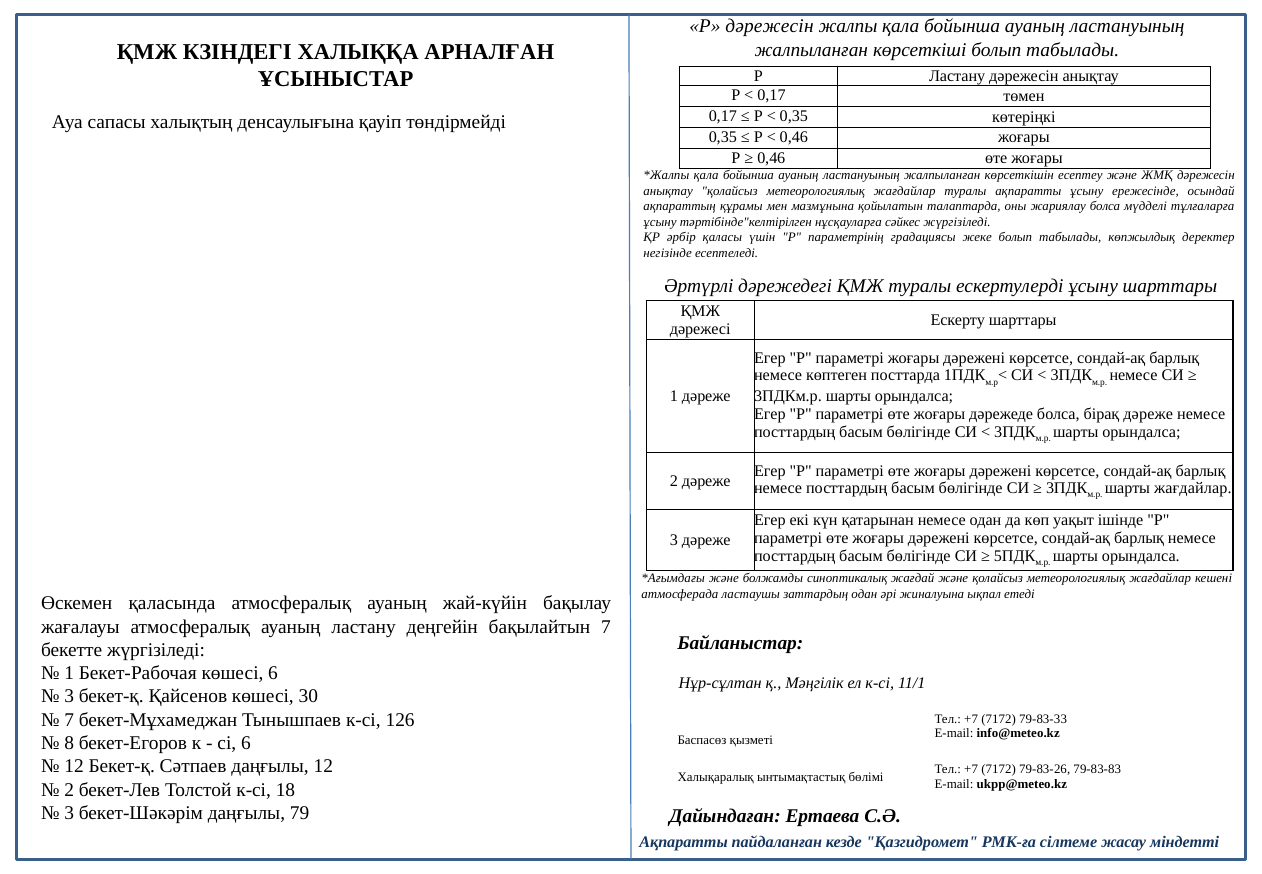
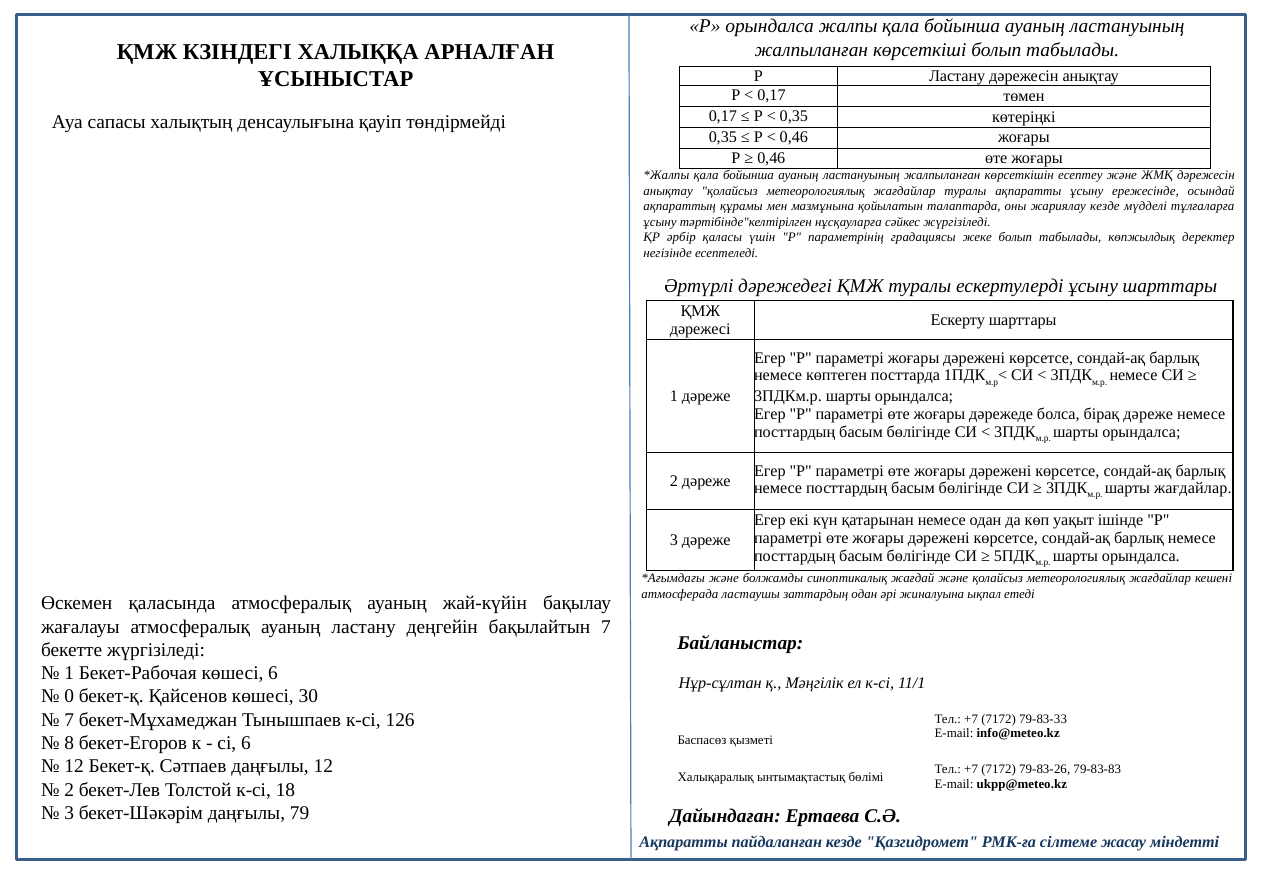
Р дәрежесін: дәрежесін -> орындалса (770, 26)
жариялау болса: болса -> кезде (1105, 207)
3: 3 -> 0 (69, 696)
